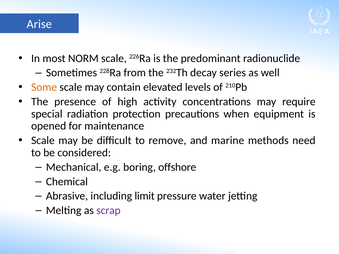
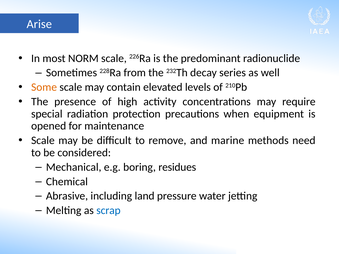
offshore: offshore -> residues (177, 167)
limit: limit -> land (145, 196)
scrap colour: purple -> blue (108, 211)
